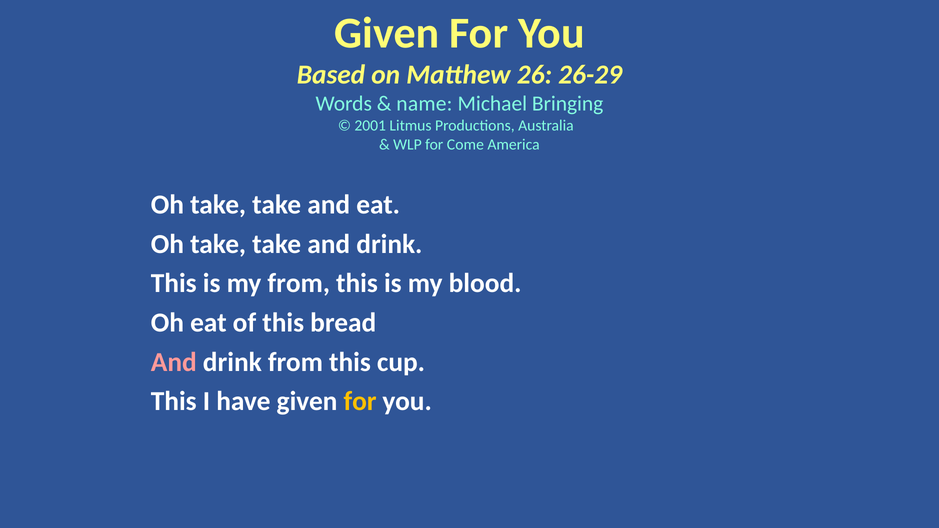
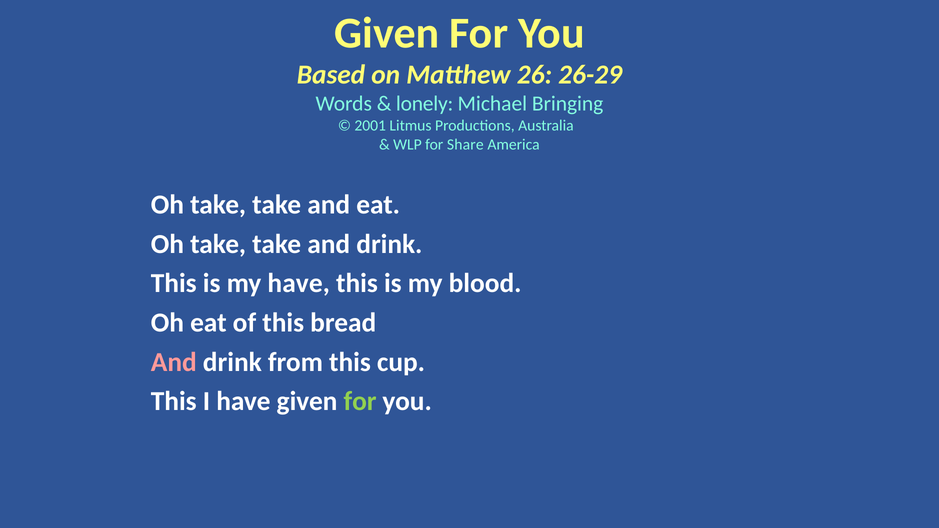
name: name -> lonely (425, 104)
Come: Come -> Share (465, 145)
my from: from -> have (299, 283)
for colour: yellow -> light green (360, 401)
